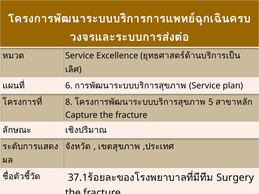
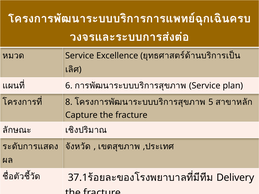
Surgery: Surgery -> Delivery (235, 178)
